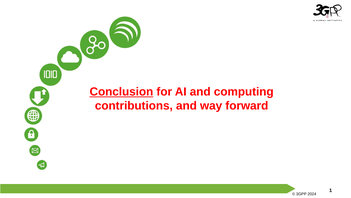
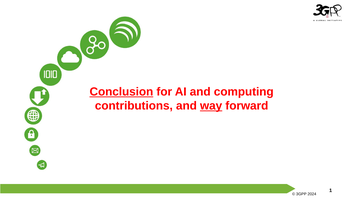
way underline: none -> present (211, 106)
